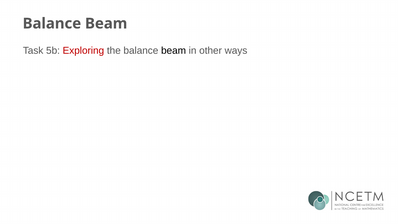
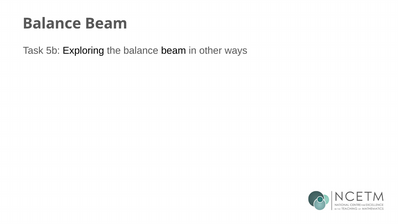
Exploring colour: red -> black (83, 51)
